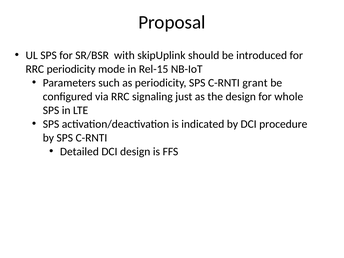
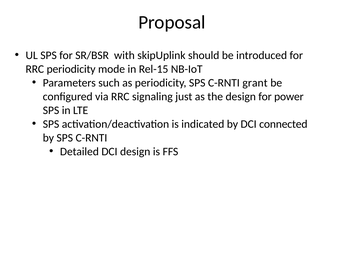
whole: whole -> power (289, 97)
procedure: procedure -> connected (283, 124)
